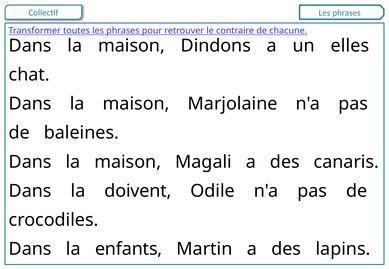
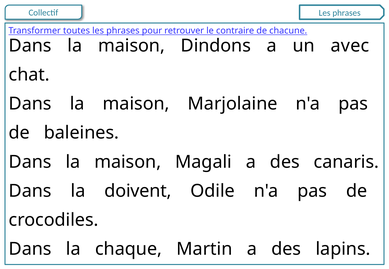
elles: elles -> avec (350, 46)
enfants: enfants -> chaque (129, 249)
